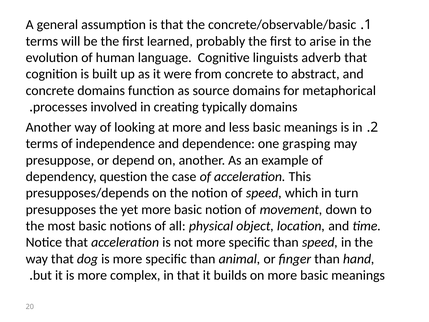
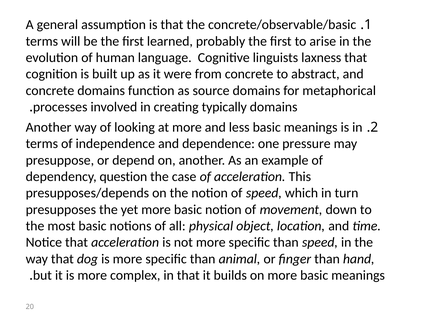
adverb: adverb -> laxness (321, 58)
grasping: grasping -> pressure (306, 144)
